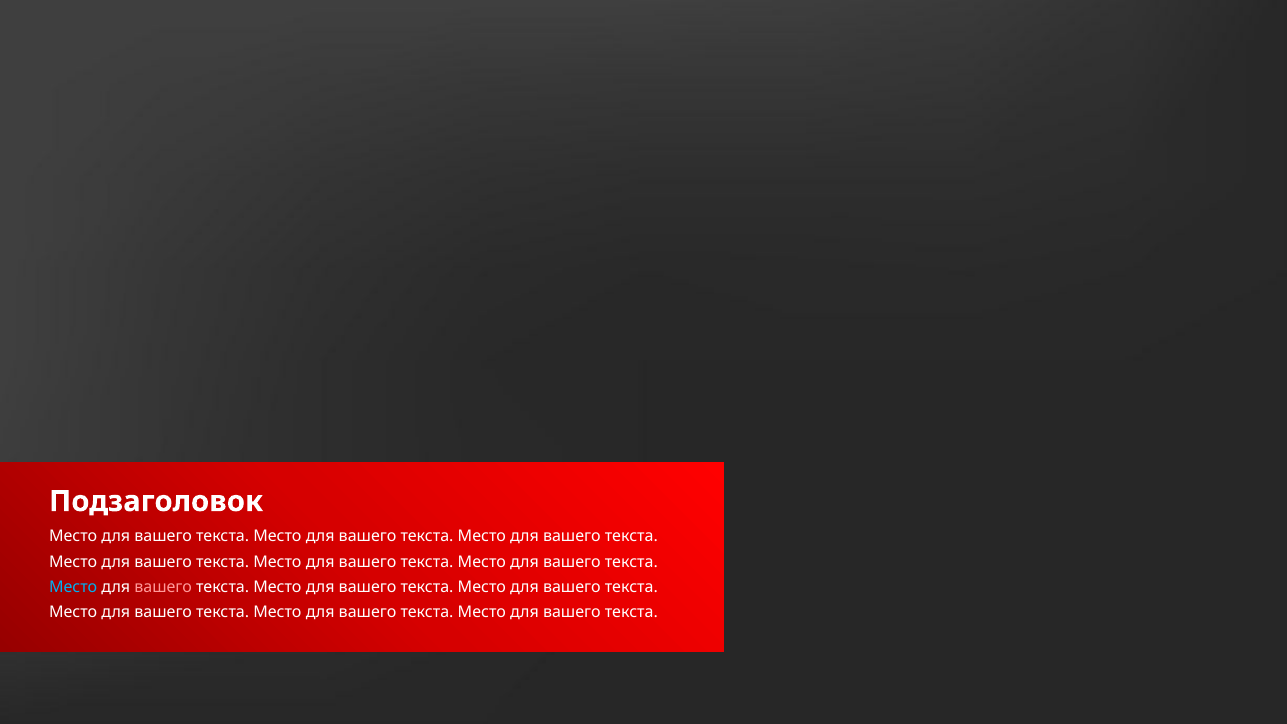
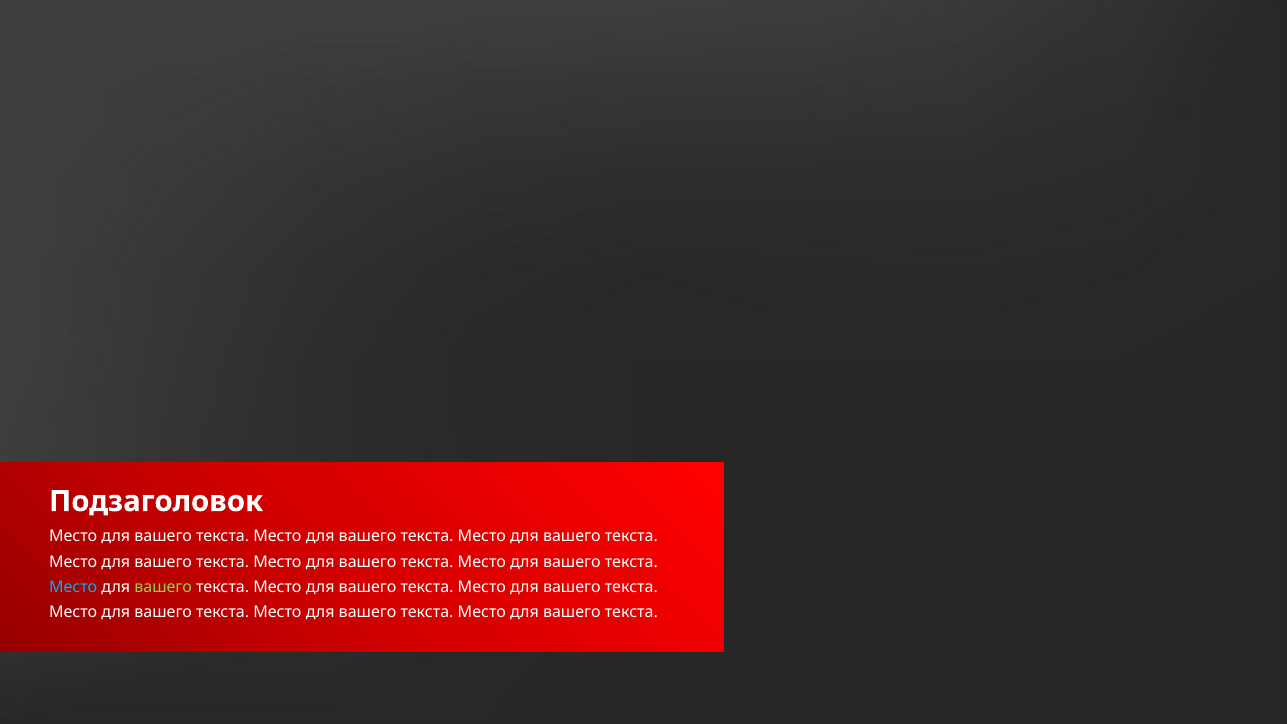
вашего colour: pink -> light green (163, 587)
